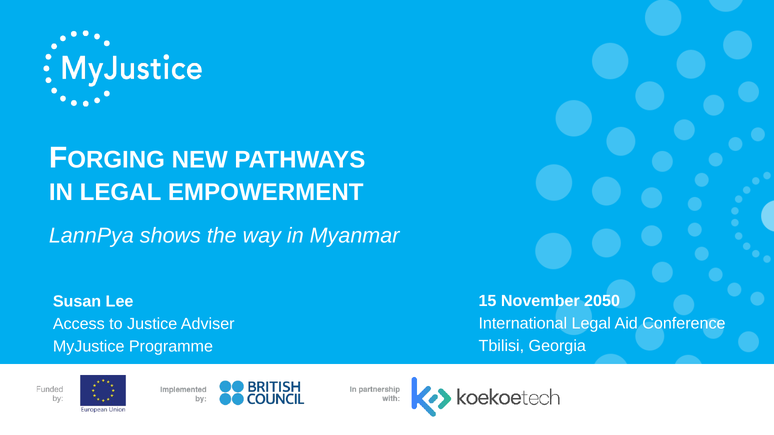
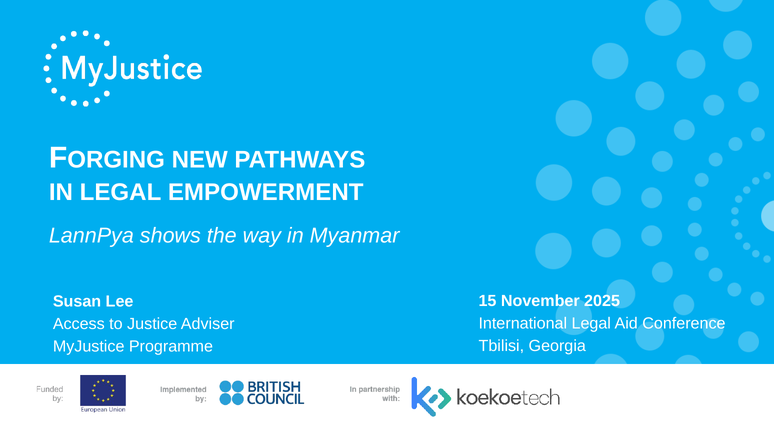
2050: 2050 -> 2025 (602, 301)
